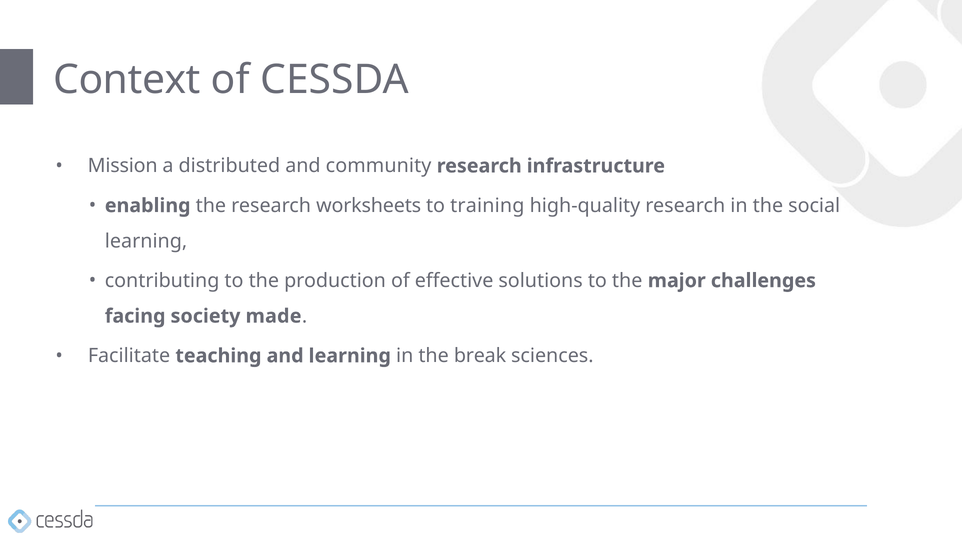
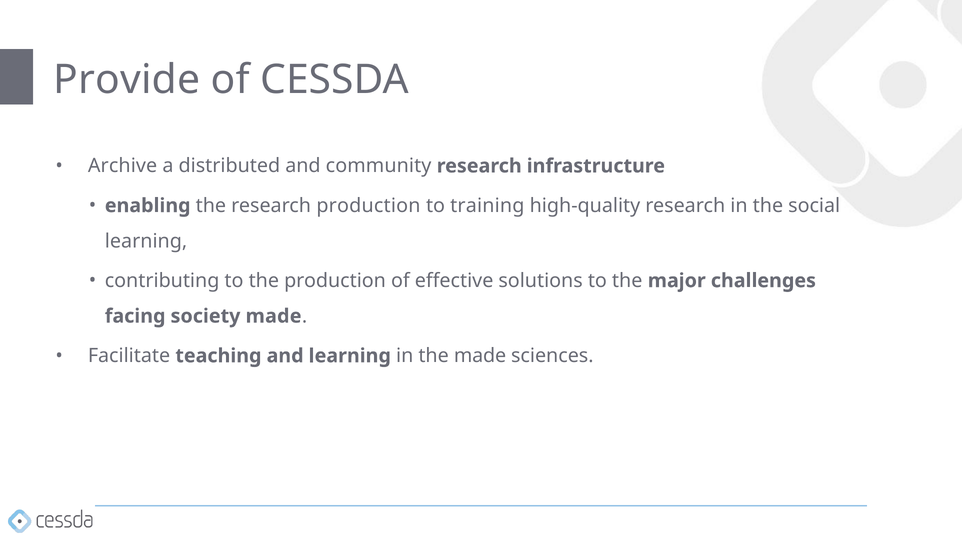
Context: Context -> Provide (127, 80)
Mission: Mission -> Archive (123, 166)
research worksheets: worksheets -> production (368, 206)
the break: break -> made (480, 356)
